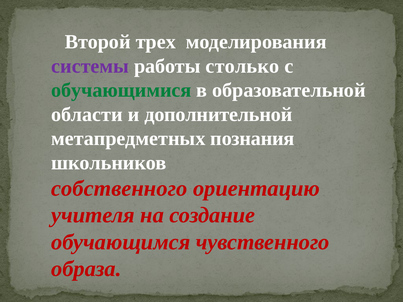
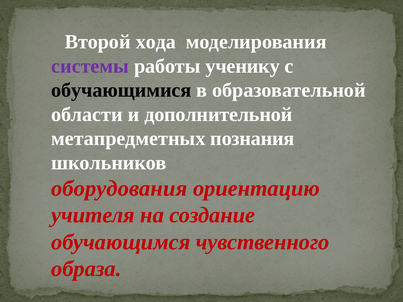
трех: трех -> хода (156, 42)
столько: столько -> ученику (243, 66)
обучающимися colour: green -> black (121, 90)
собственного: собственного -> оборудования (119, 189)
